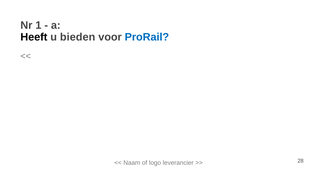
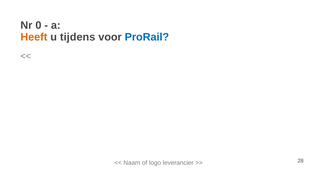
1: 1 -> 0 (38, 25)
Heeft colour: black -> orange (34, 37)
bieden: bieden -> tijdens (78, 37)
